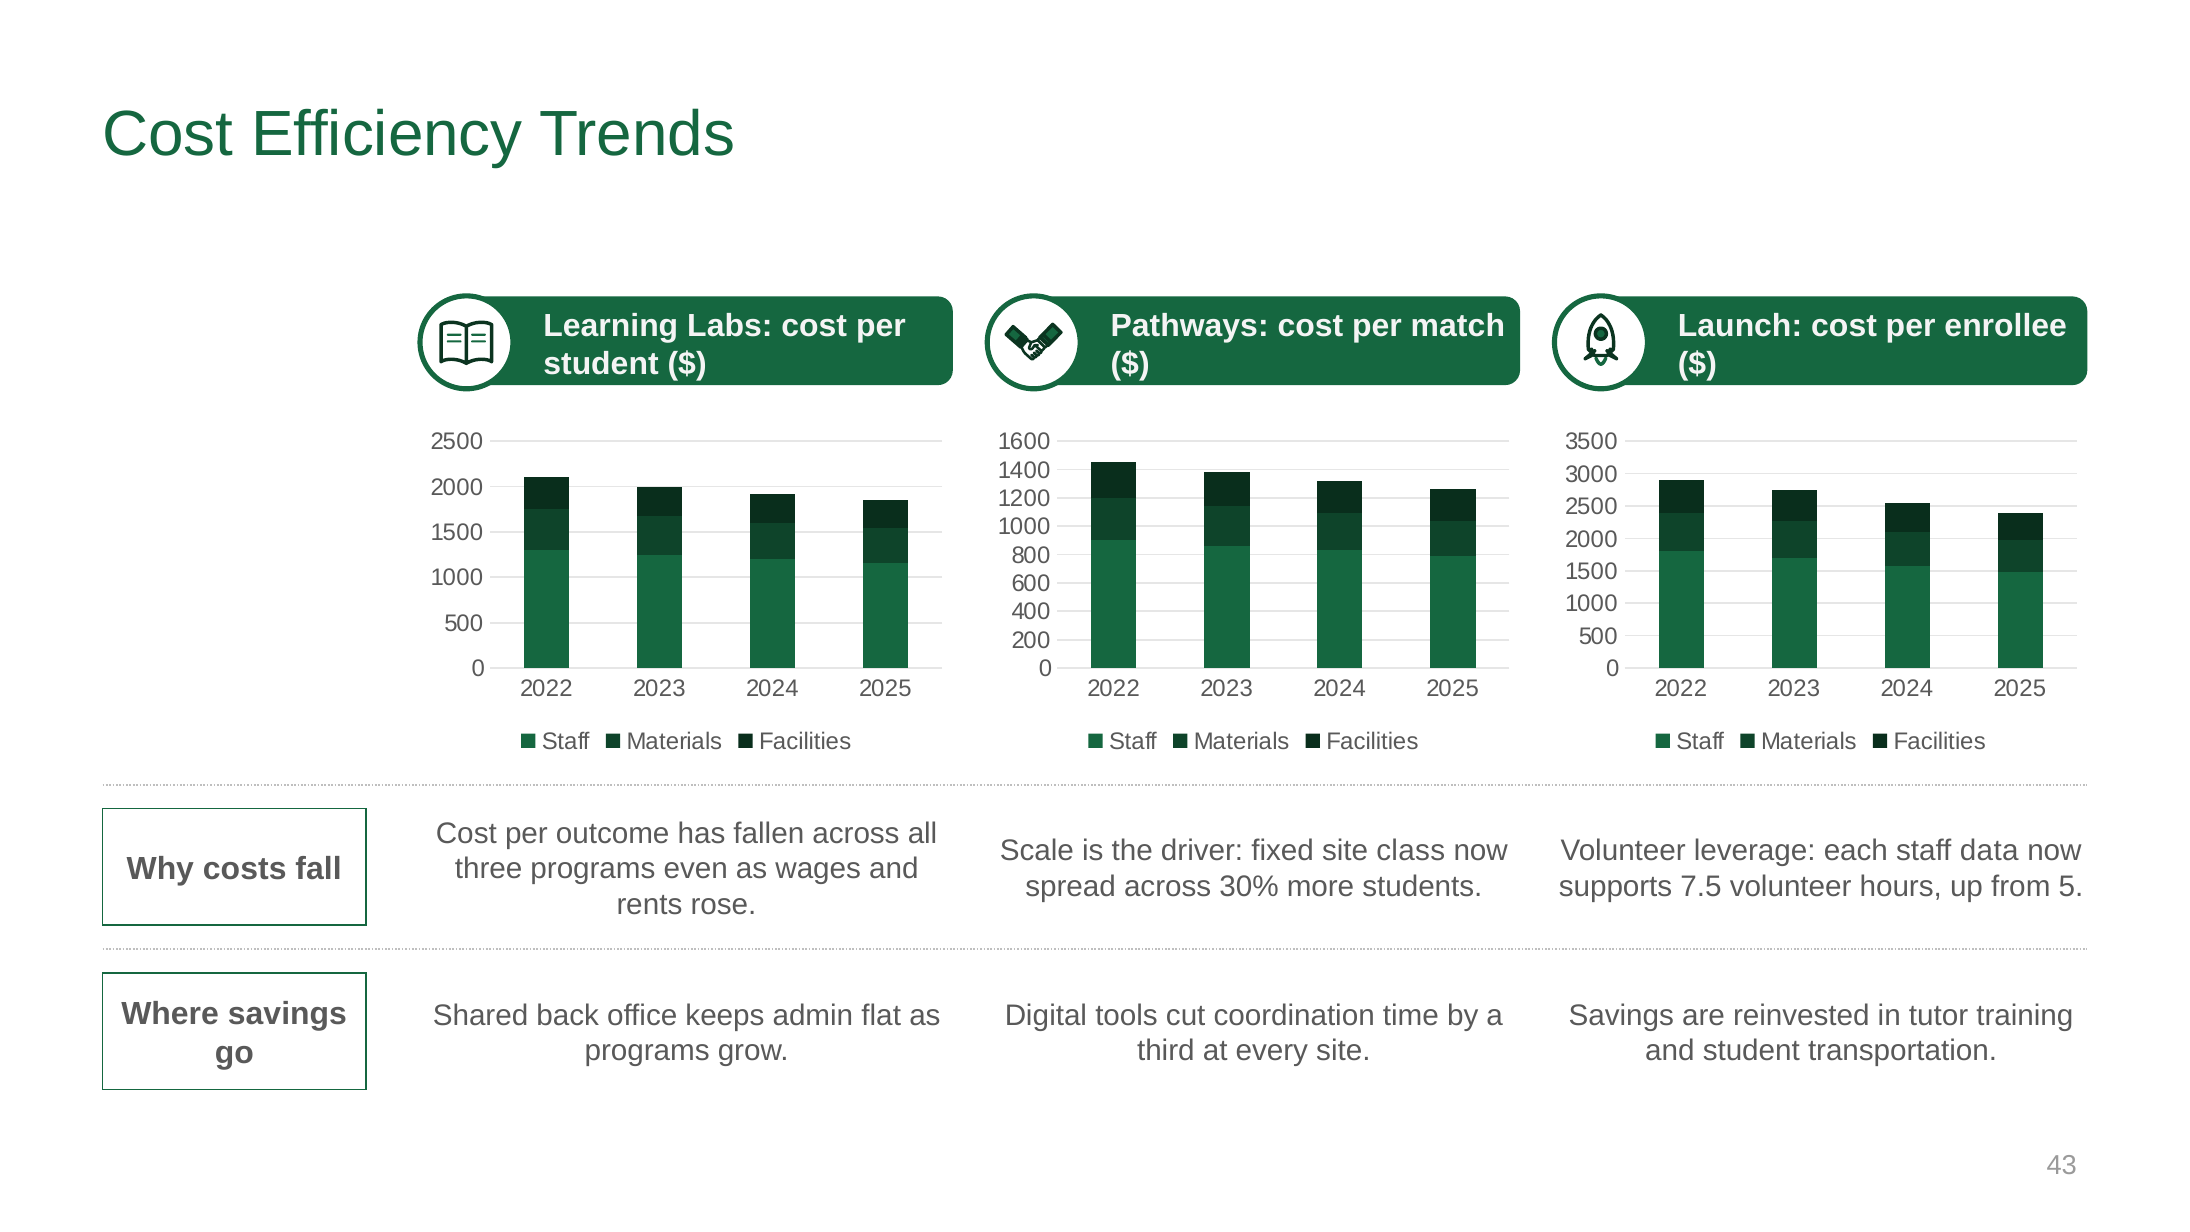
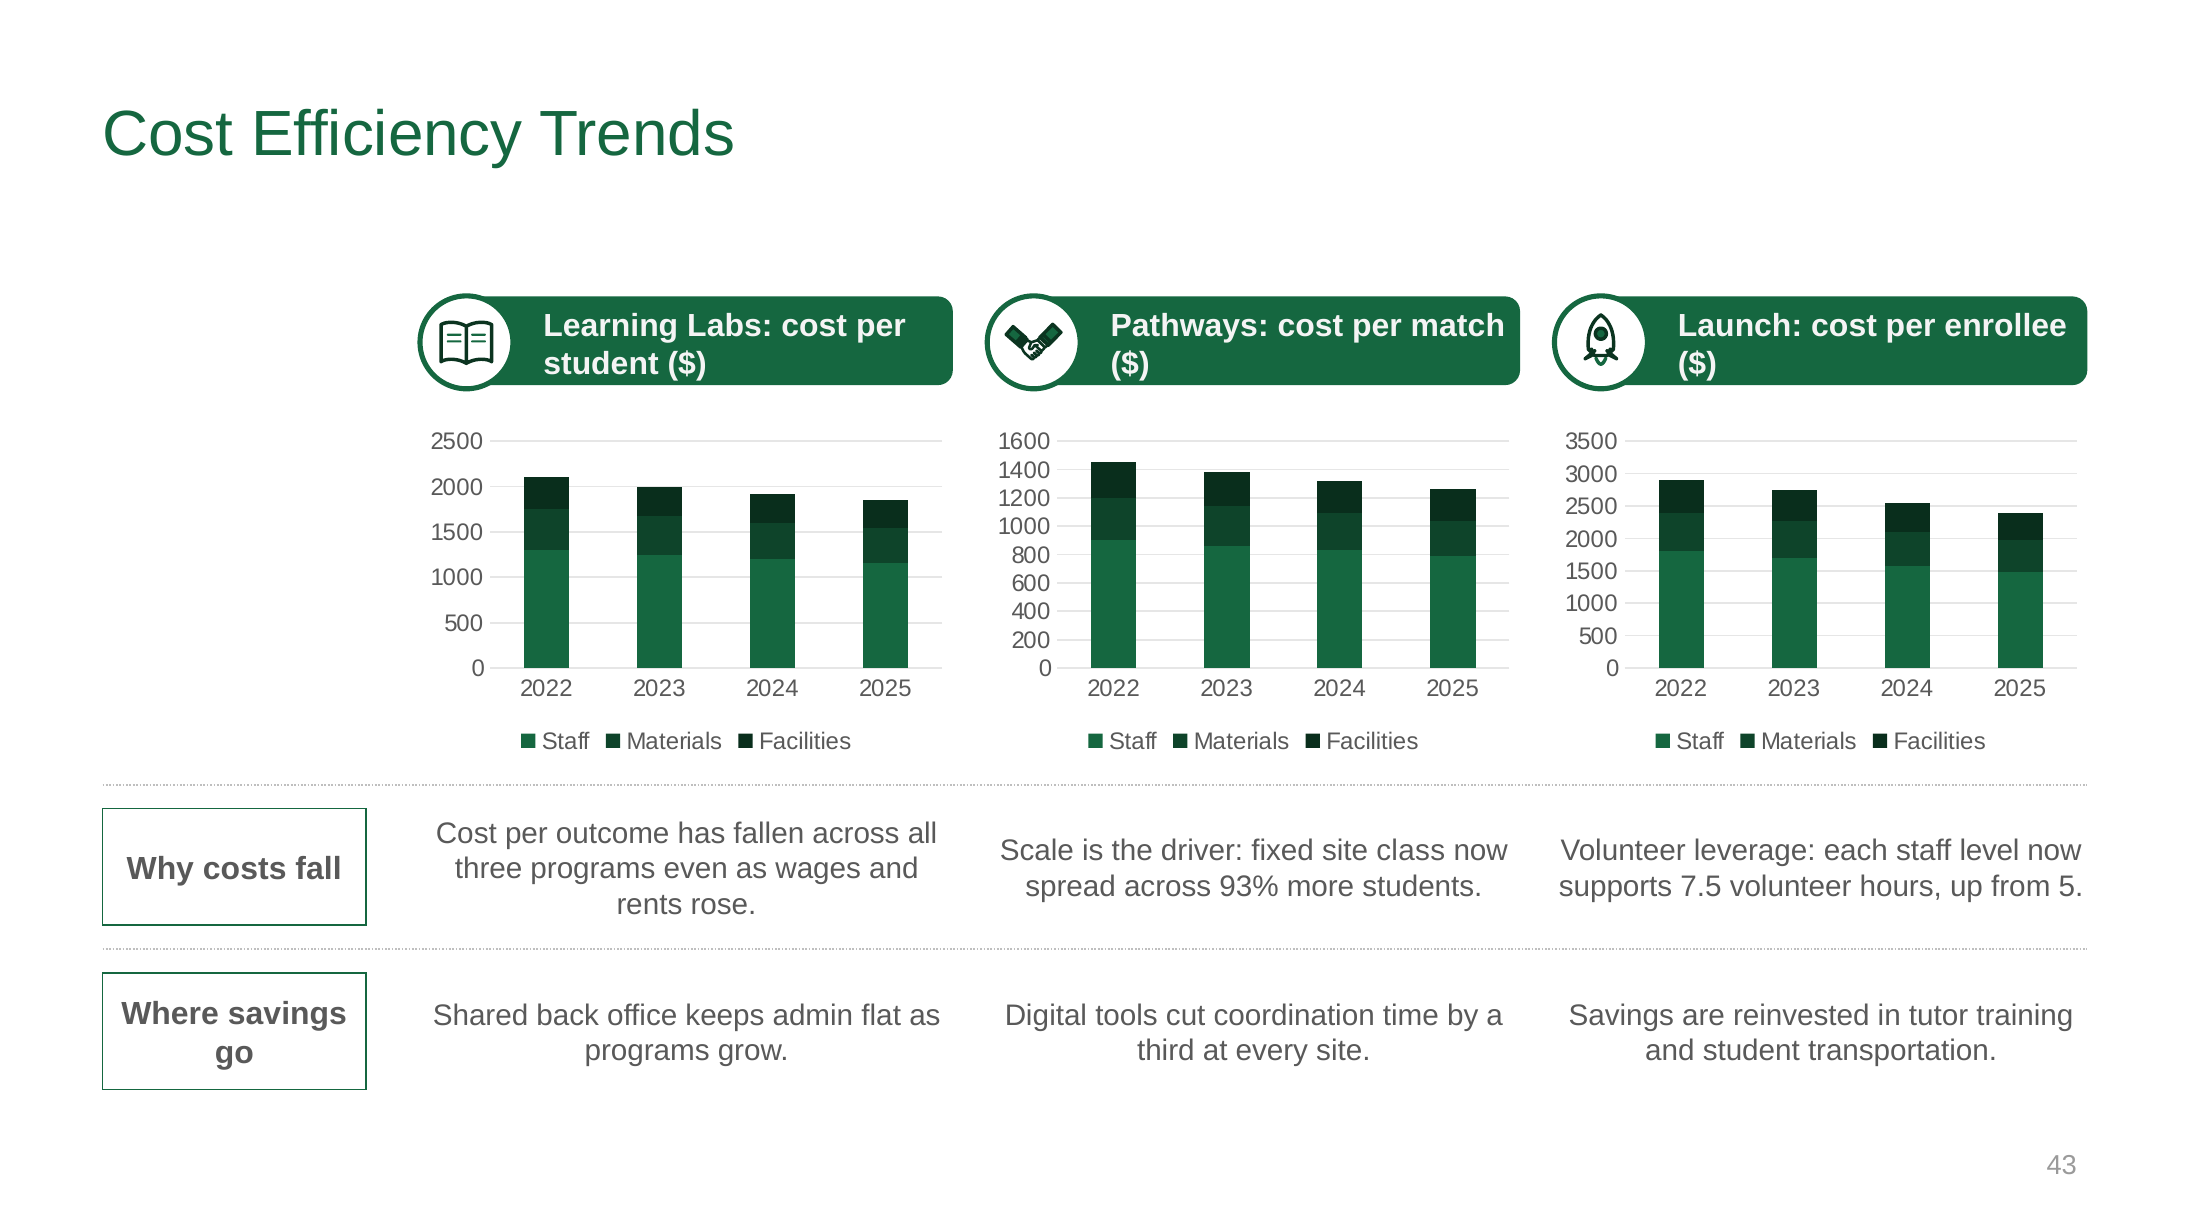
data: data -> level (1990, 851)
30%: 30% -> 93% (1249, 887)
